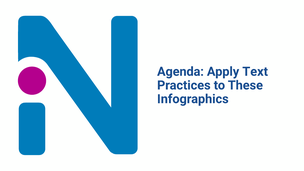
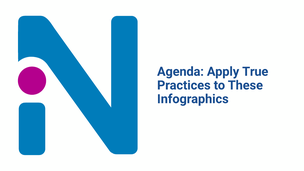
Text: Text -> True (255, 72)
